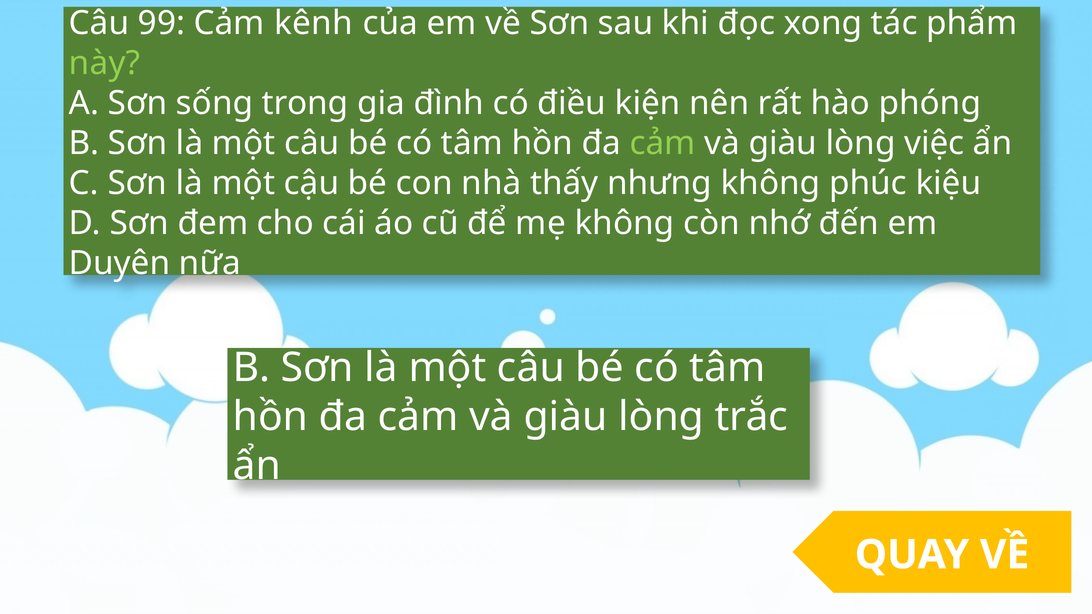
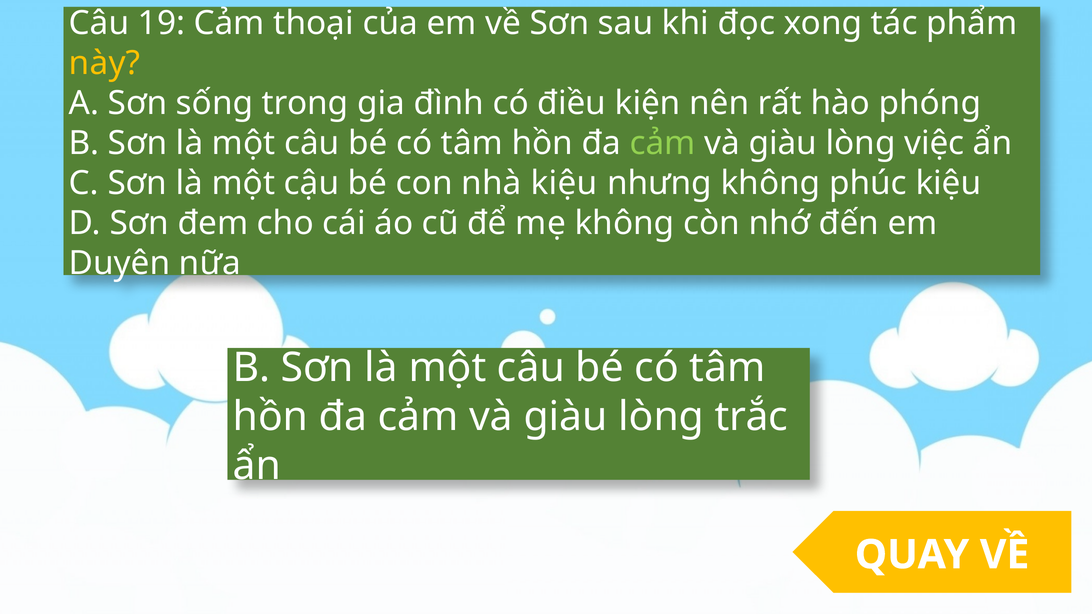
99: 99 -> 19 (162, 23)
kênh: kênh -> thoại (314, 23)
này colour: light green -> yellow (105, 63)
nhà thấy: thấy -> kiệu (564, 183)
